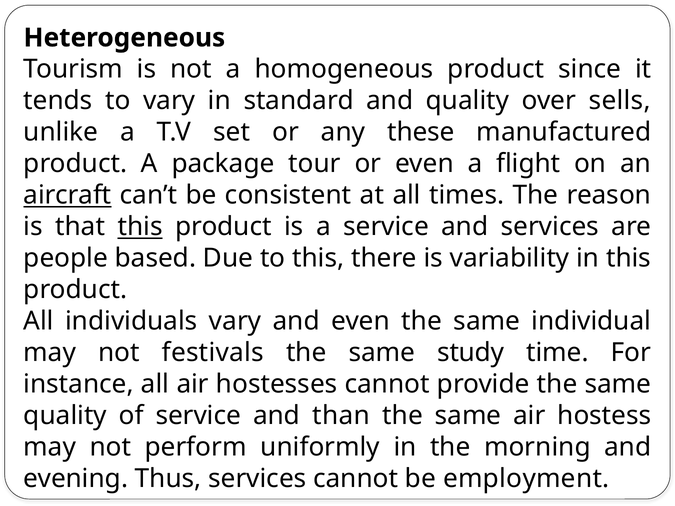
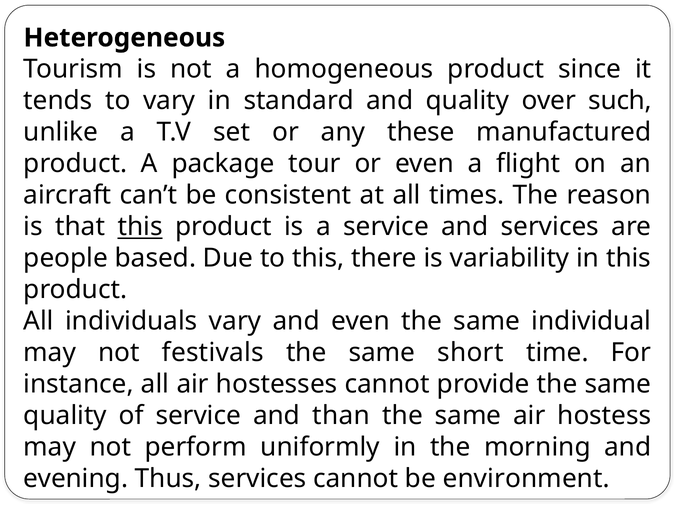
sells: sells -> such (620, 101)
aircraft underline: present -> none (67, 195)
study: study -> short (471, 353)
employment: employment -> environment (526, 479)
